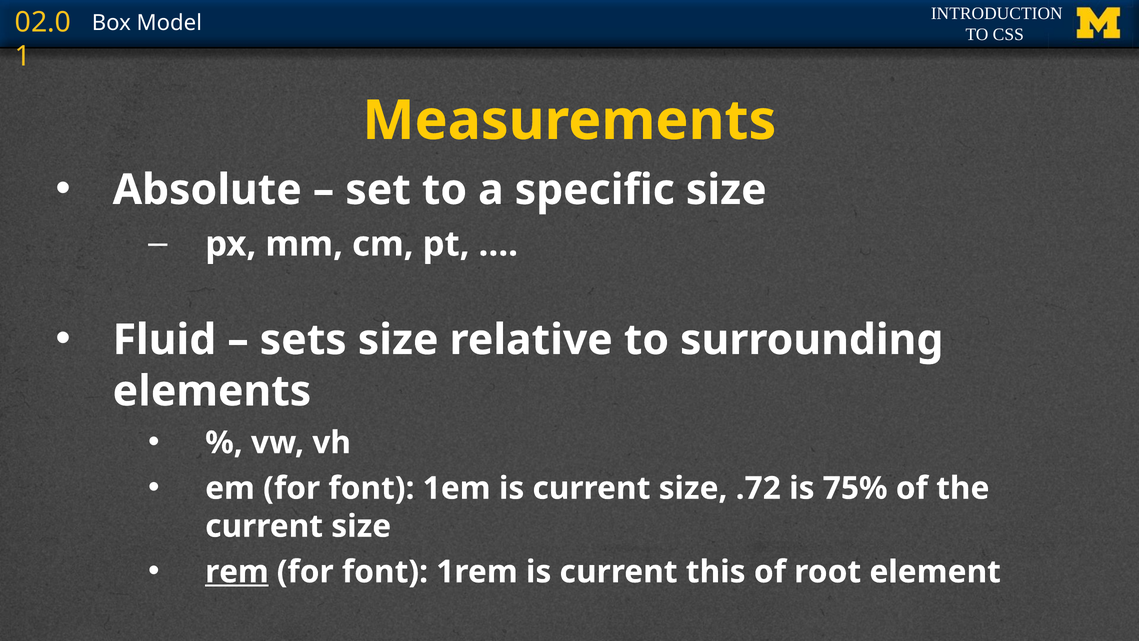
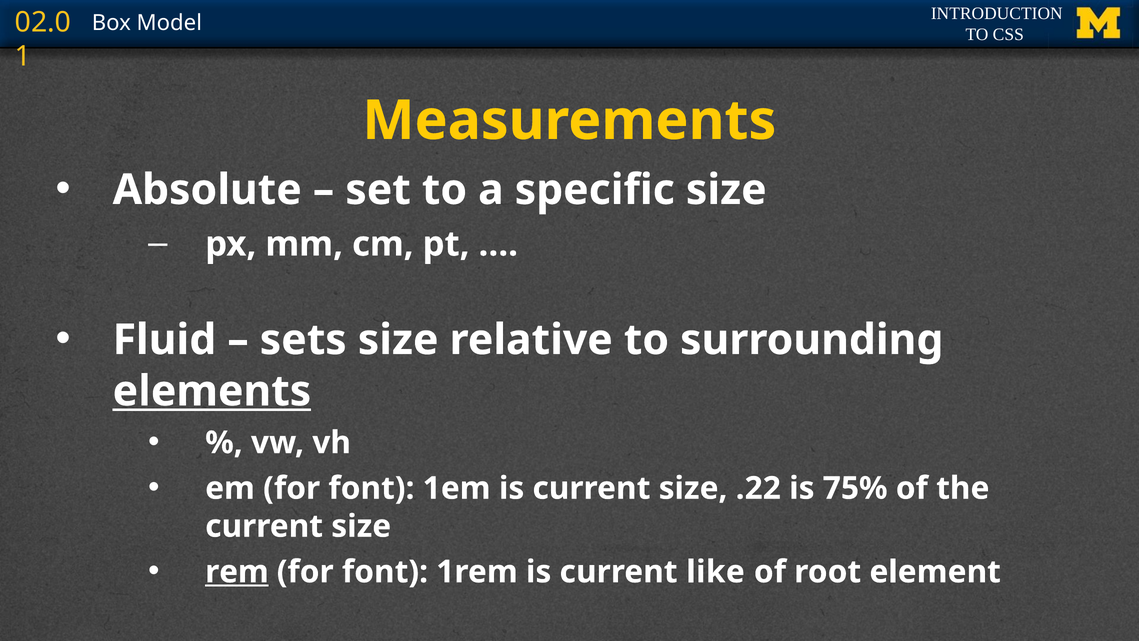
elements underline: none -> present (212, 391)
.72: .72 -> .22 (758, 488)
this: this -> like (716, 572)
